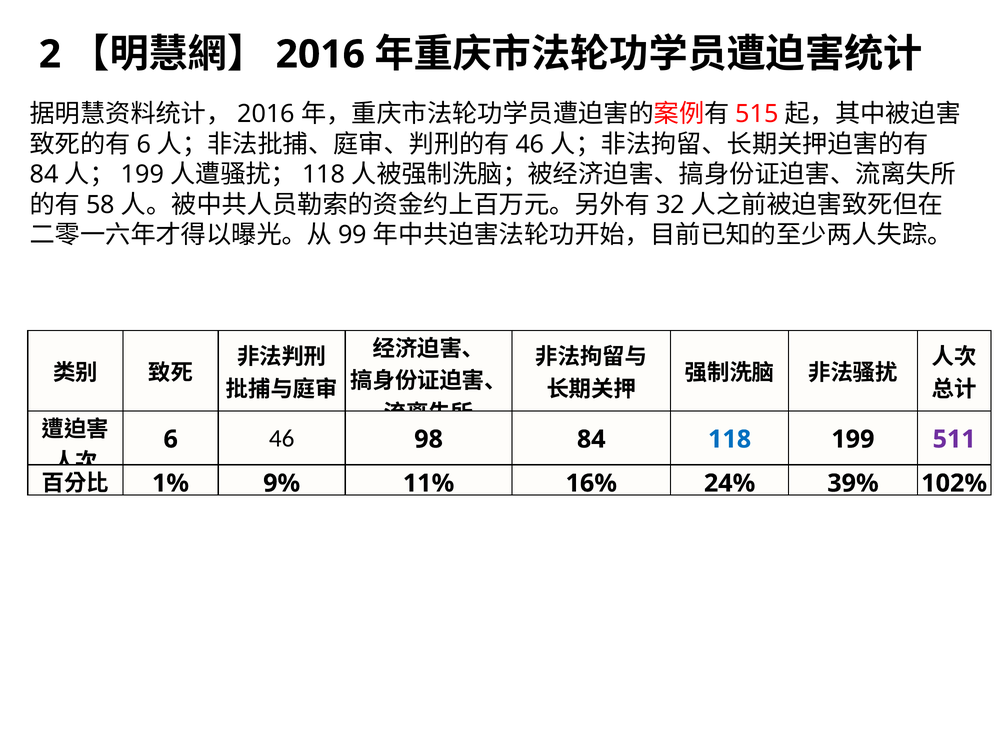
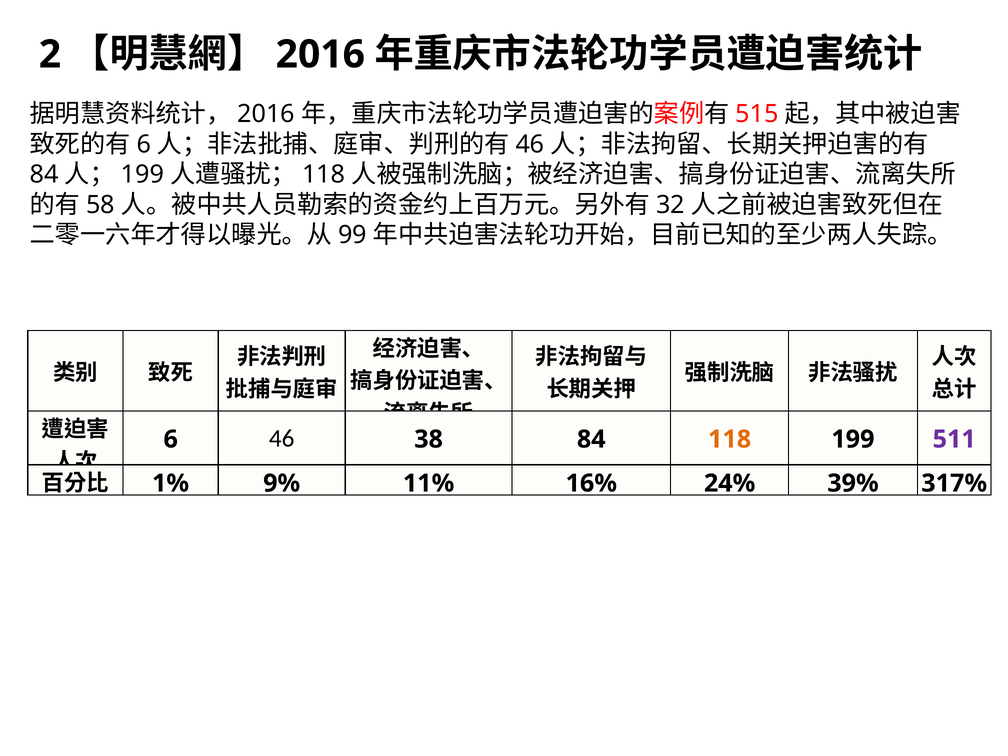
98: 98 -> 38 (429, 439)
118 colour: blue -> orange (730, 439)
102%: 102% -> 317% (954, 483)
